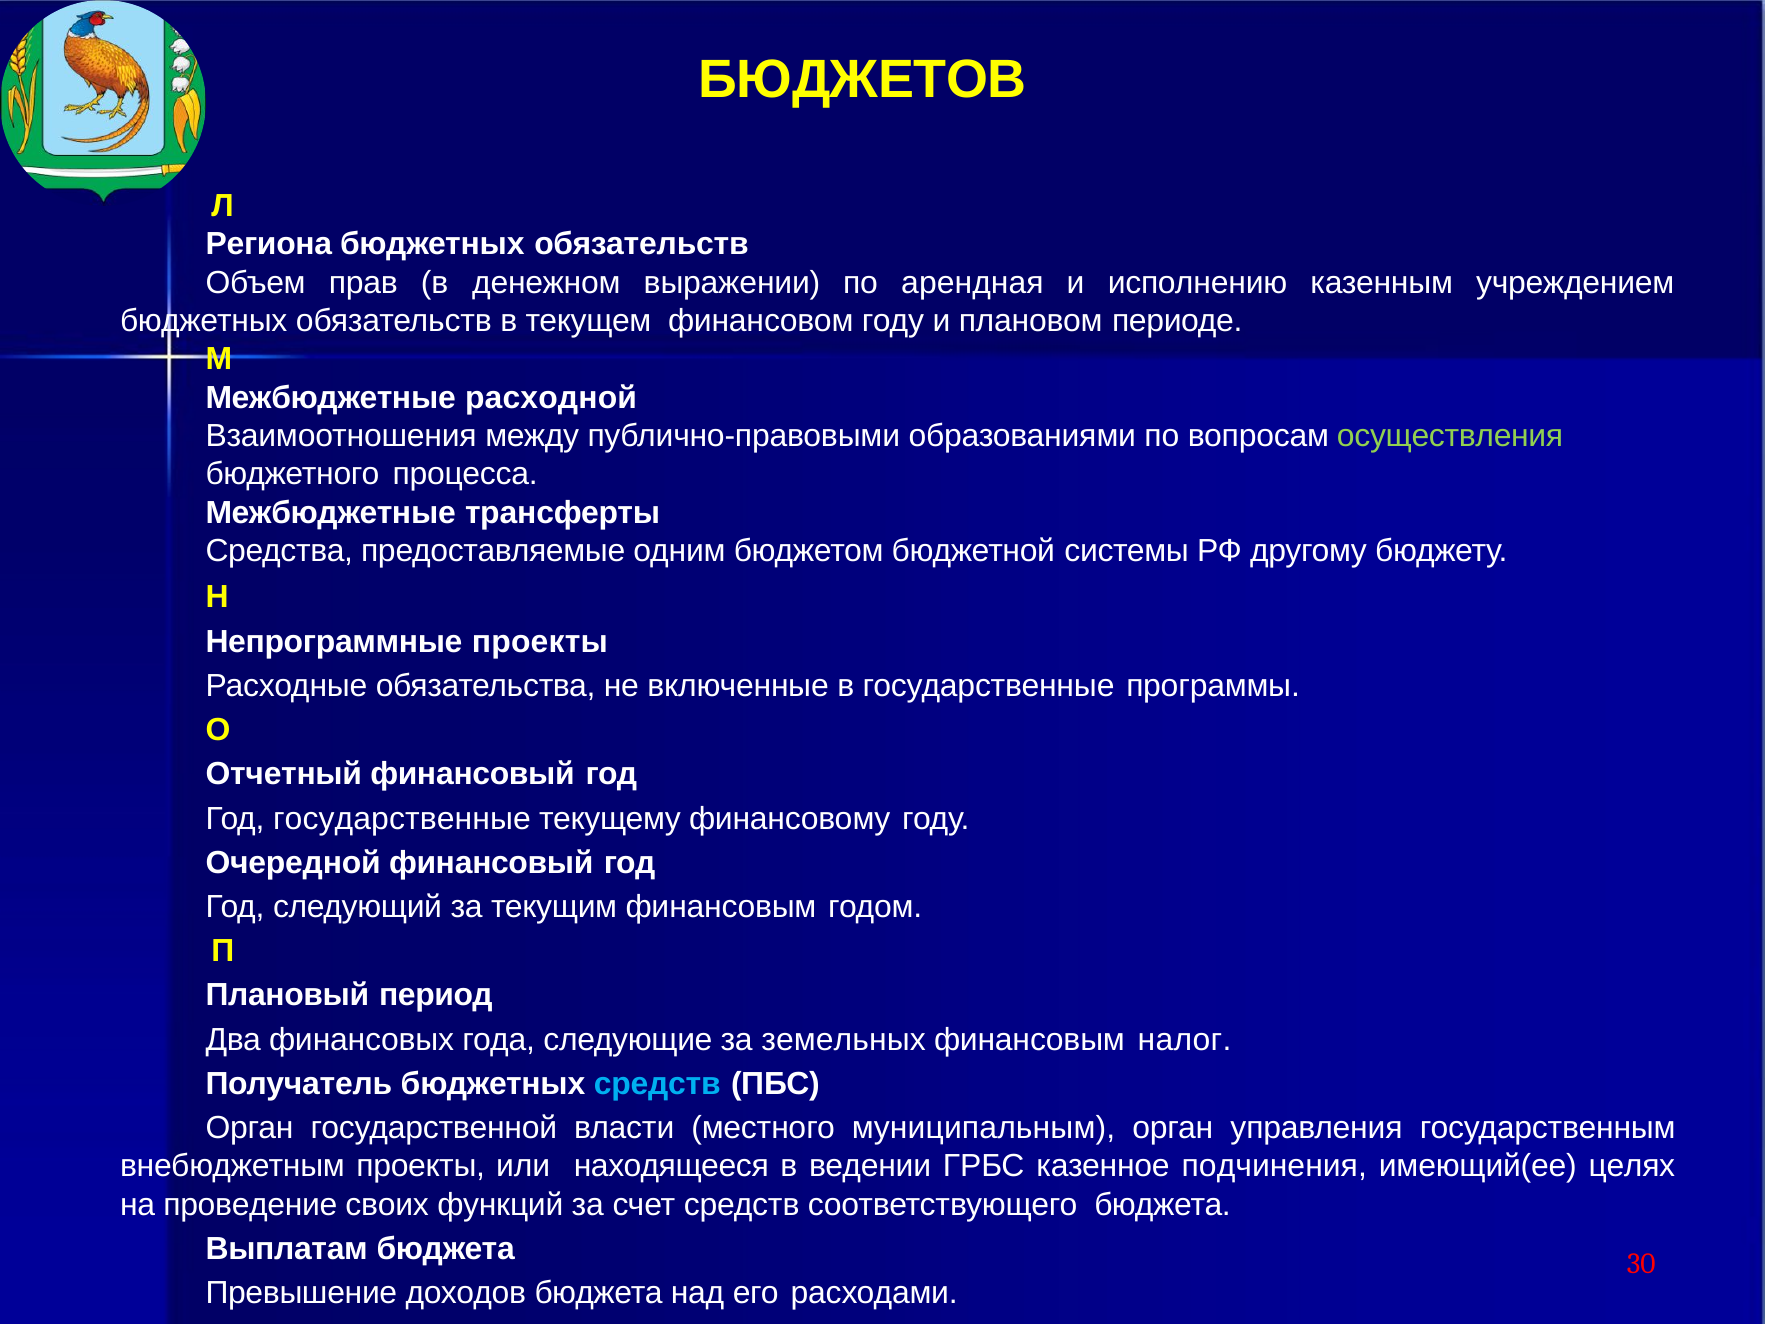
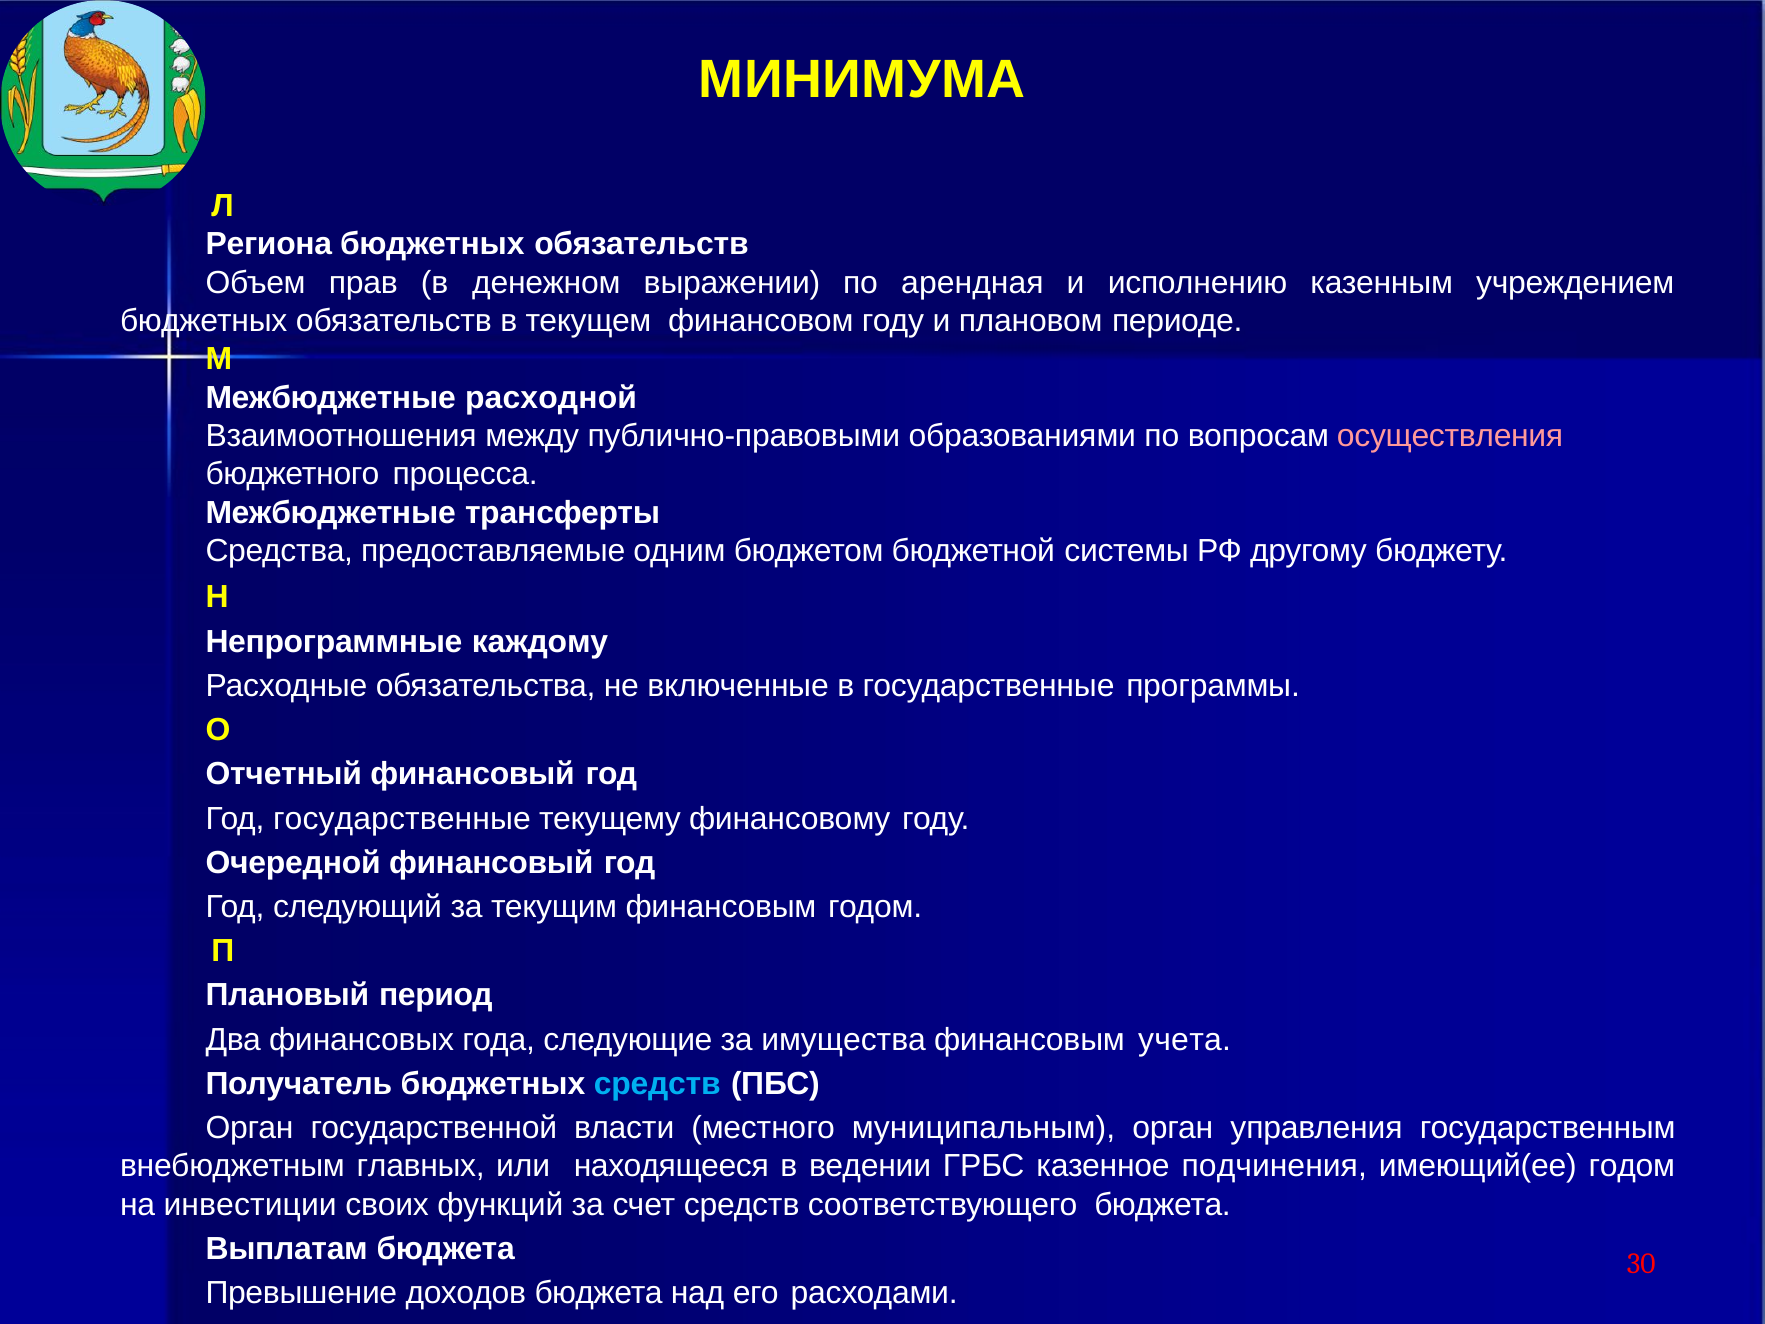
БЮДЖЕТОВ: БЮДЖЕТОВ -> МИНИМУМА (862, 80)
осуществления colour: light green -> pink (1450, 436)
Непрограммные проекты: проекты -> каждому (540, 642)
земельных: земельных -> имущества (844, 1039)
налог: налог -> учета (1185, 1039)
внебюджетным проекты: проекты -> главных (421, 1166)
имеющий(ее целях: целях -> годом (1632, 1166)
проведение: проведение -> инвестиции (250, 1204)
